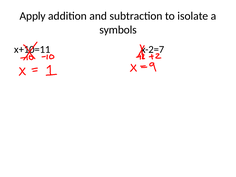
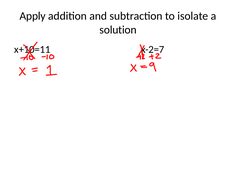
symbols: symbols -> solution (118, 30)
